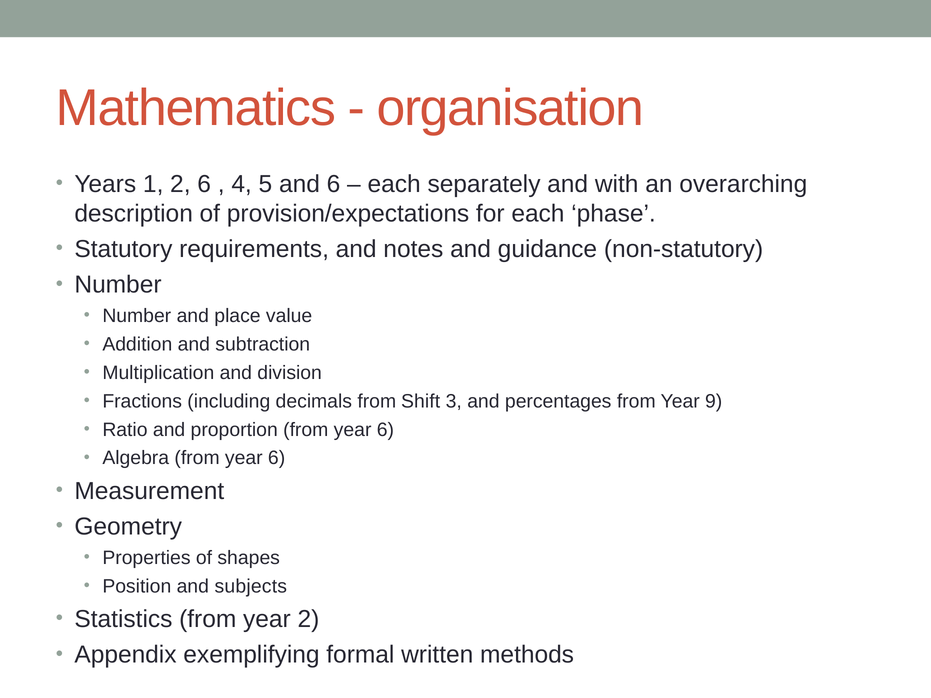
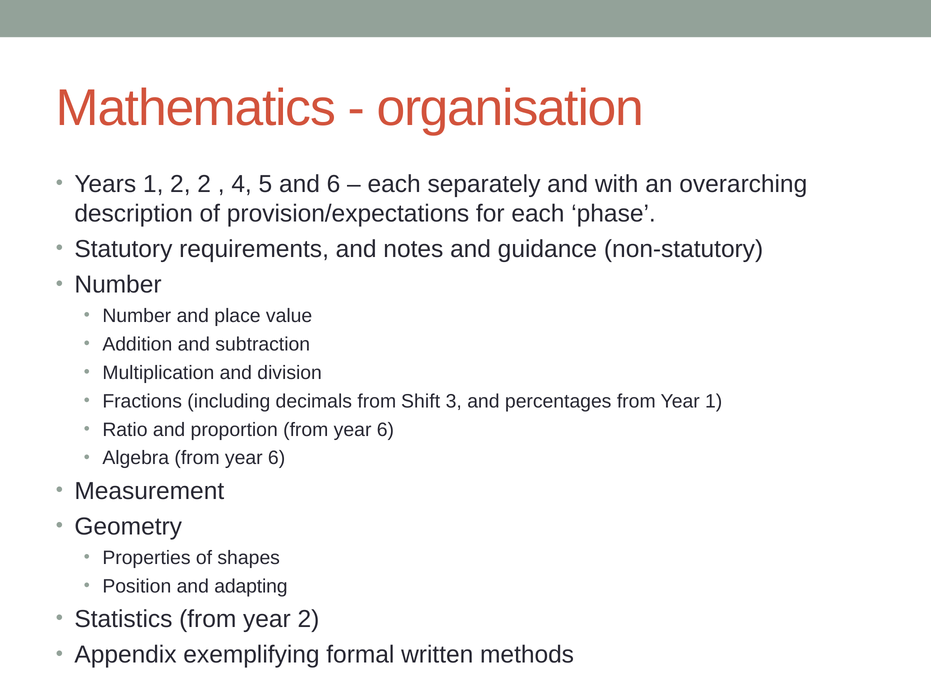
2 6: 6 -> 2 (204, 184)
Year 9: 9 -> 1 (714, 401)
subjects: subjects -> adapting (251, 586)
